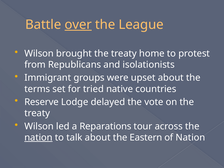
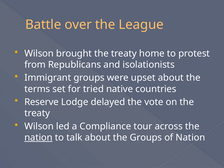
over underline: present -> none (78, 25)
Reparations: Reparations -> Compliance (105, 126)
the Eastern: Eastern -> Groups (146, 137)
